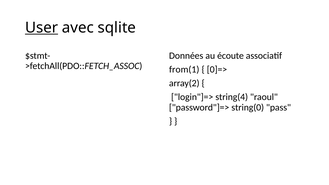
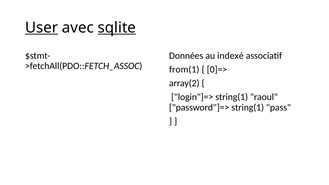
sqlite underline: none -> present (117, 28)
écoute: écoute -> indexé (230, 56)
login"]=> string(4: string(4 -> string(1 (232, 97)
password"]=> string(0: string(0 -> string(1 (248, 107)
